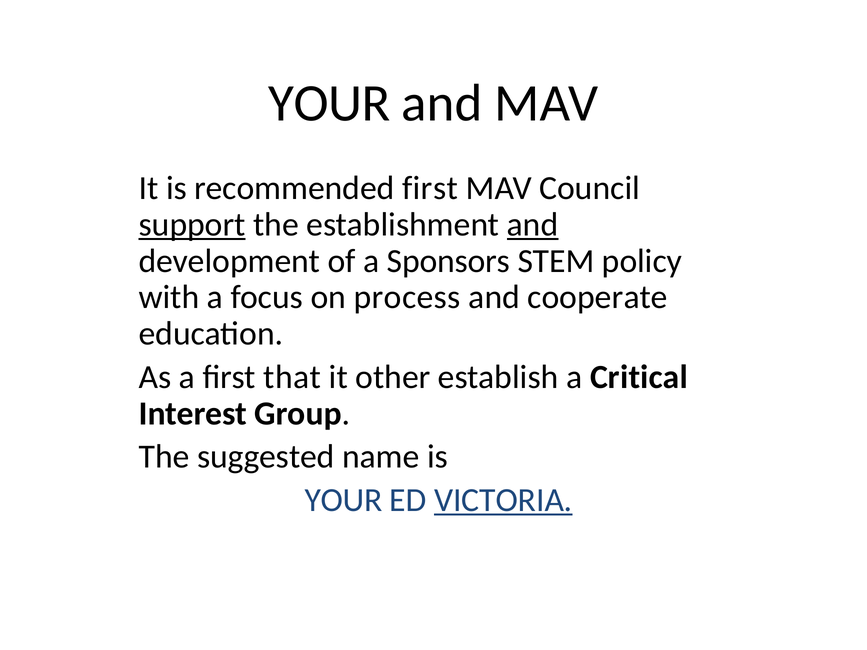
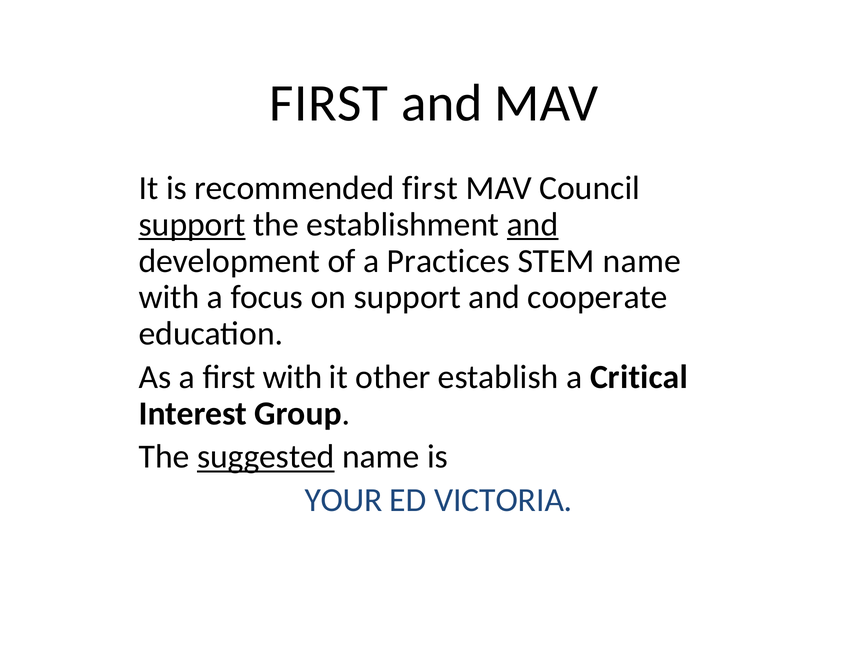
YOUR: YOUR -> FIRST (329, 103)
Sponsors: Sponsors -> Practices (448, 261)
STEM policy: policy -> name (642, 261)
on process: process -> support (407, 297)
first that: that -> with (292, 377)
suggested underline: none -> present (266, 457)
VICTORIA underline: present -> none (503, 500)
